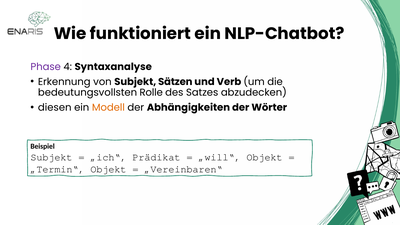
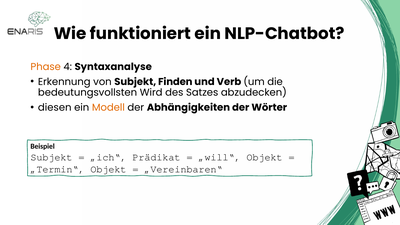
Phase colour: purple -> orange (46, 67)
Sätzen: Sätzen -> Finden (175, 82)
Rolle: Rolle -> Wird (151, 92)
